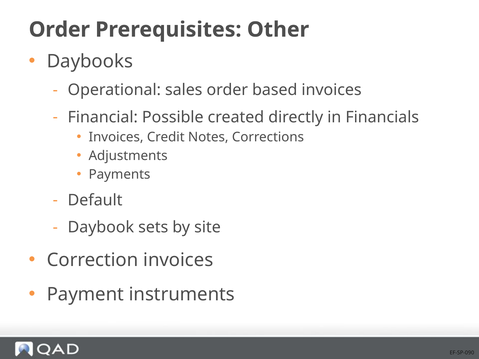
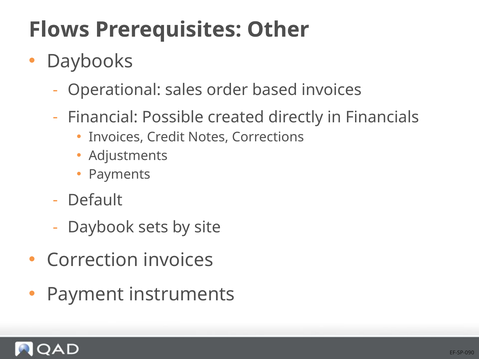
Order: Order -> Flows (59, 30)
